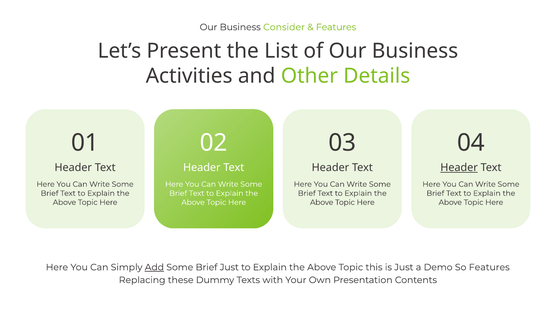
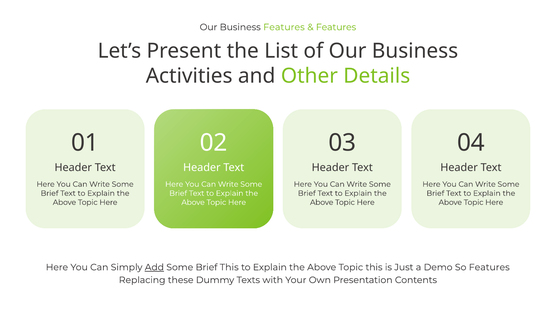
Business Consider: Consider -> Features (284, 27)
Header underline: present -> none (459, 168)
Brief Just: Just -> This (229, 267)
